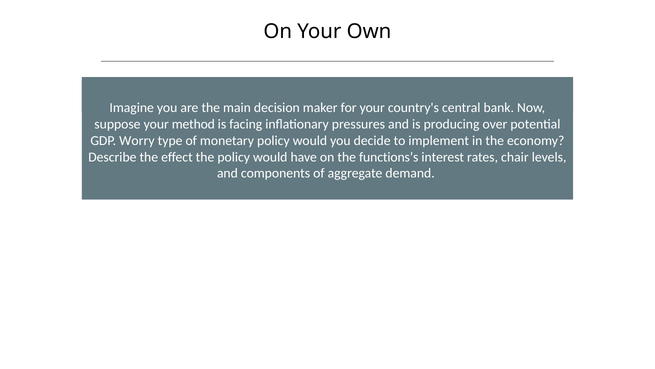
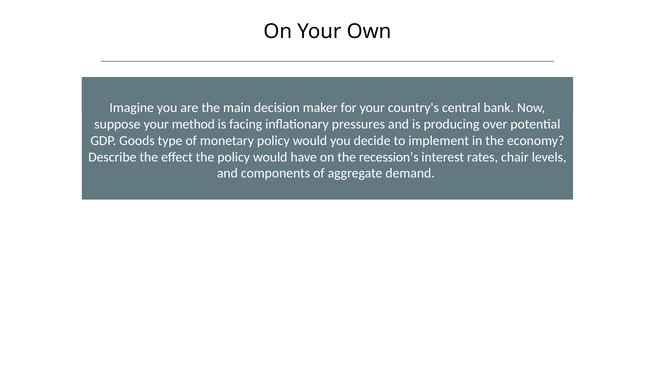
Worry: Worry -> Goods (137, 140)
functions’s: functions’s -> recession’s (389, 157)
